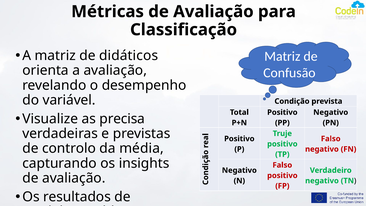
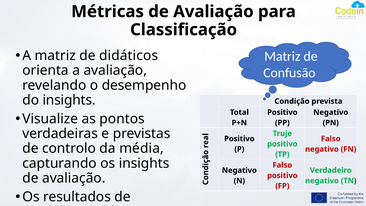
do variável: variável -> insights (69, 100)
precisa: precisa -> pontos (122, 119)
